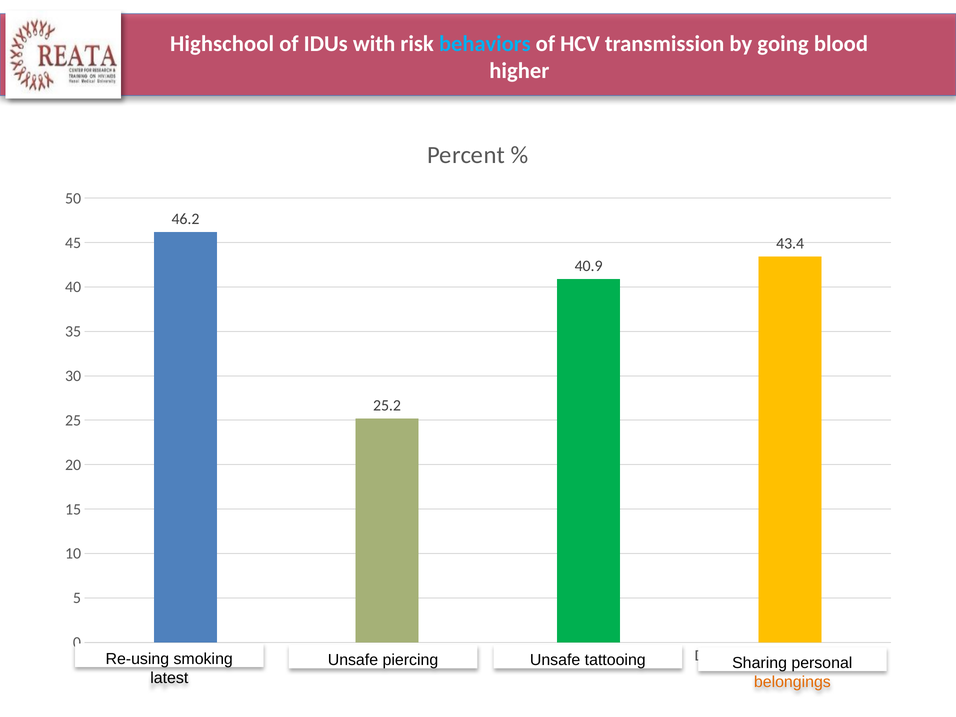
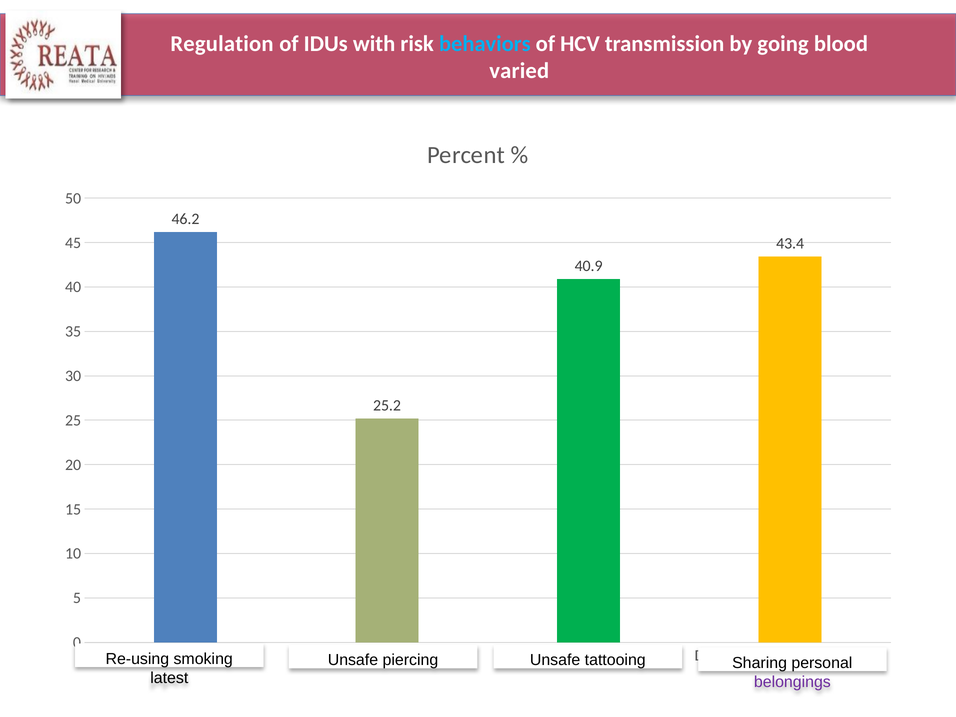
Highschool: Highschool -> Regulation (222, 44)
higher: higher -> varied (519, 71)
belongings colour: orange -> purple (792, 682)
